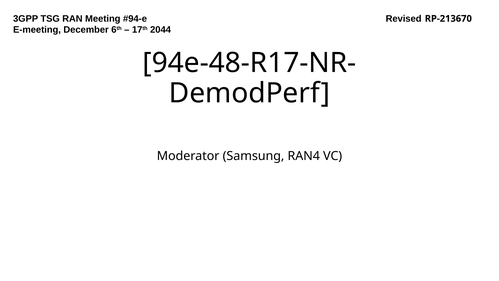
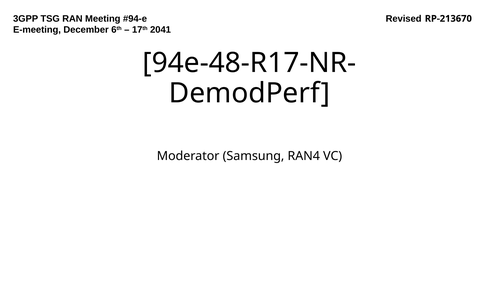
2044: 2044 -> 2041 (161, 30)
